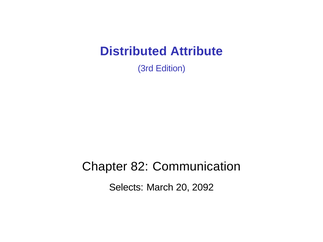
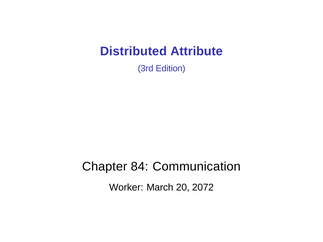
82: 82 -> 84 (140, 167)
Selects: Selects -> Worker (126, 188)
2092: 2092 -> 2072 (203, 188)
